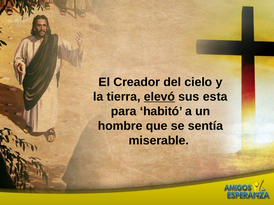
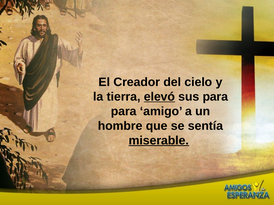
sus esta: esta -> para (215, 97)
habitó: habitó -> amigo (161, 112)
miserable underline: none -> present (159, 141)
